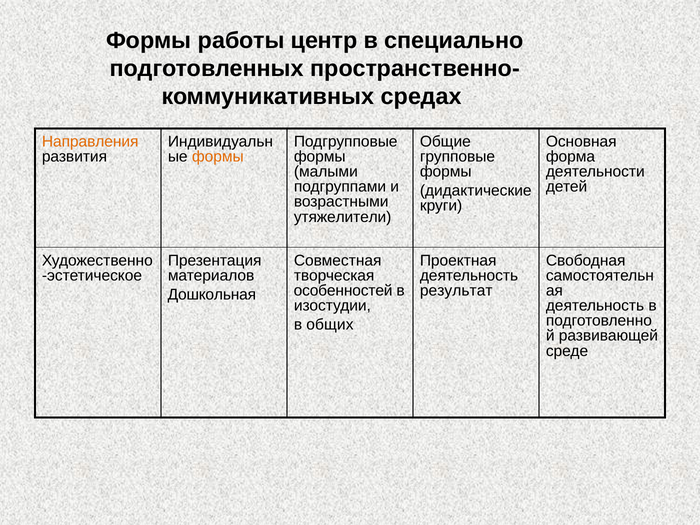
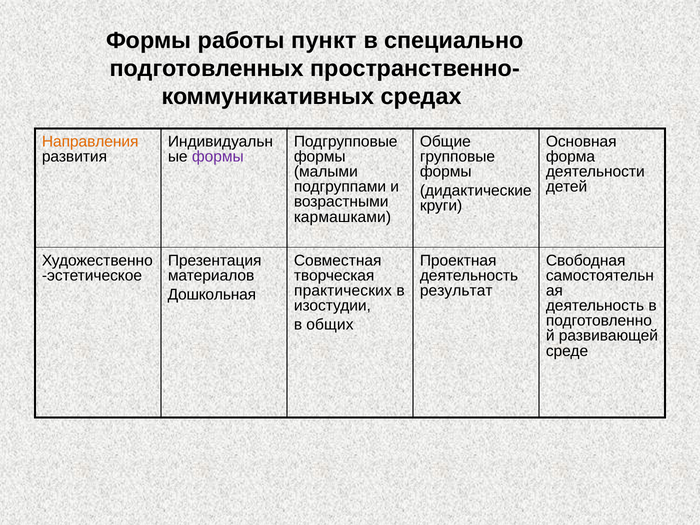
центр: центр -> пункт (324, 41)
формы colour: orange -> purple (218, 157)
утяжелители: утяжелители -> кармашками (342, 217)
особенностей: особенностей -> практических (343, 291)
